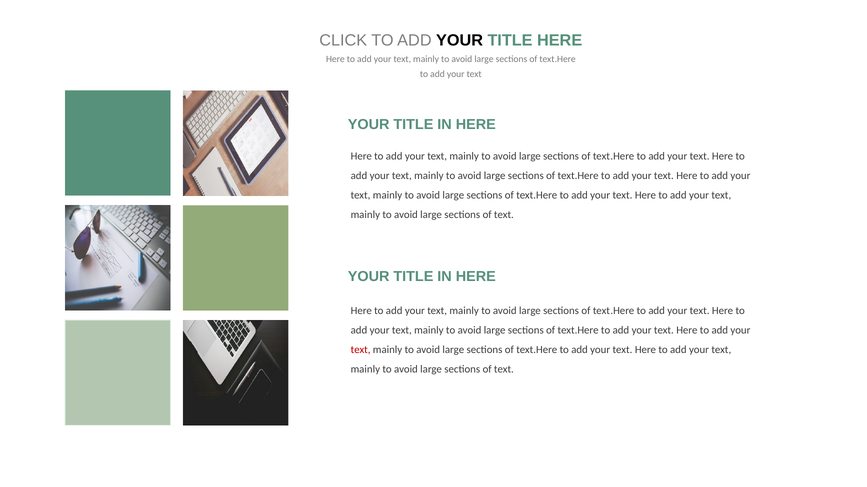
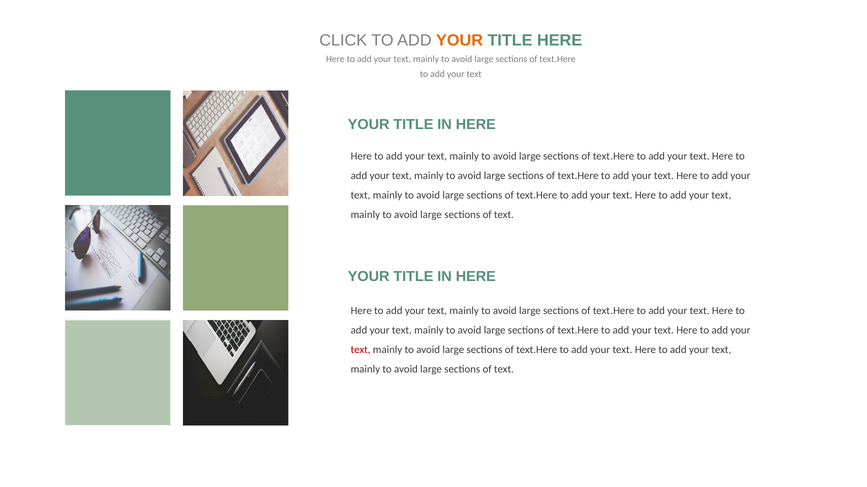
YOUR colour: black -> orange (460, 41)
